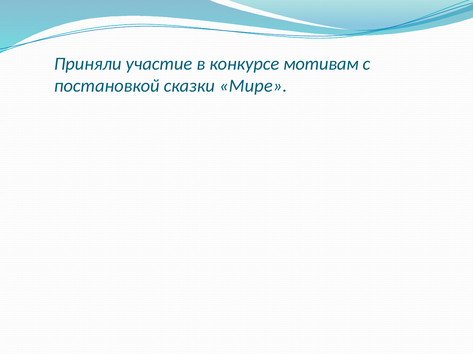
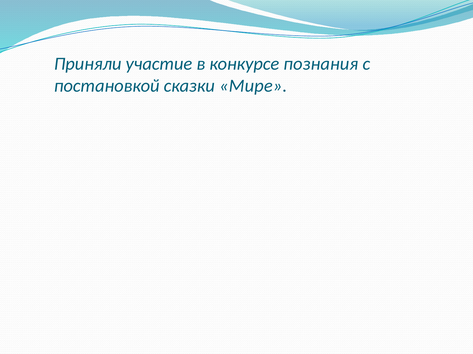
мотивам: мотивам -> познания (321, 64)
